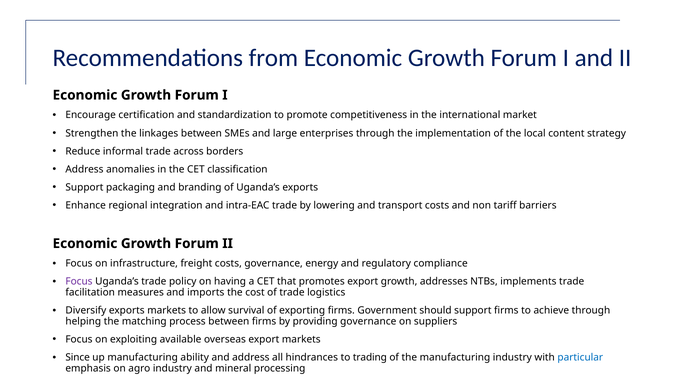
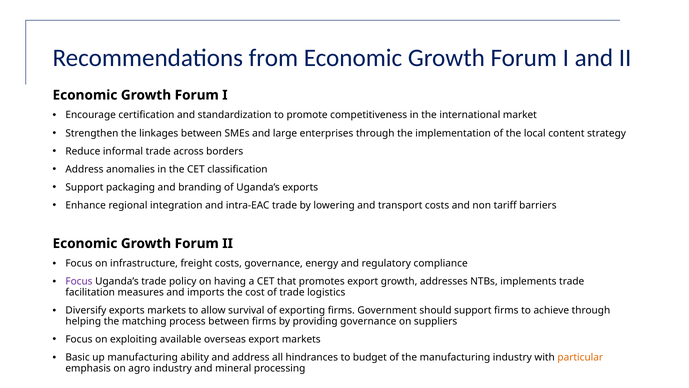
Since: Since -> Basic (78, 357)
trading: trading -> budget (370, 357)
particular colour: blue -> orange (580, 357)
